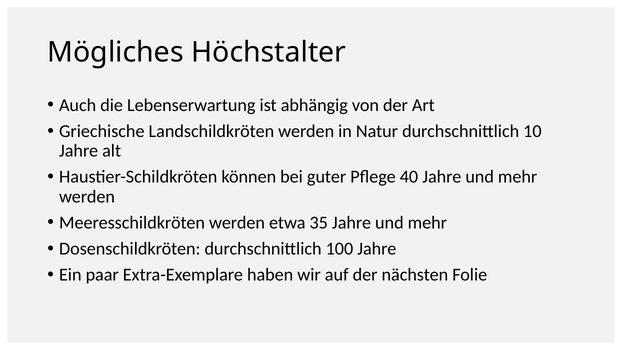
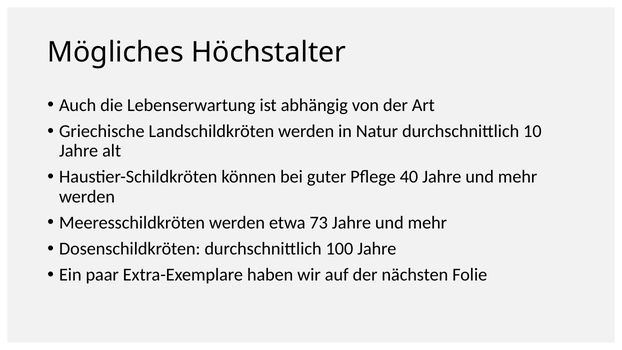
35: 35 -> 73 (319, 223)
